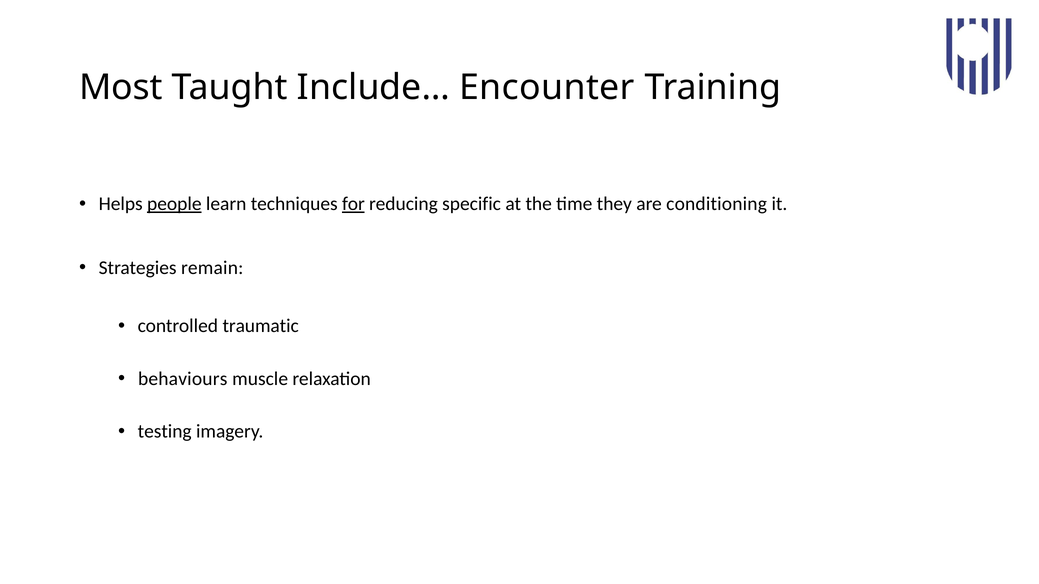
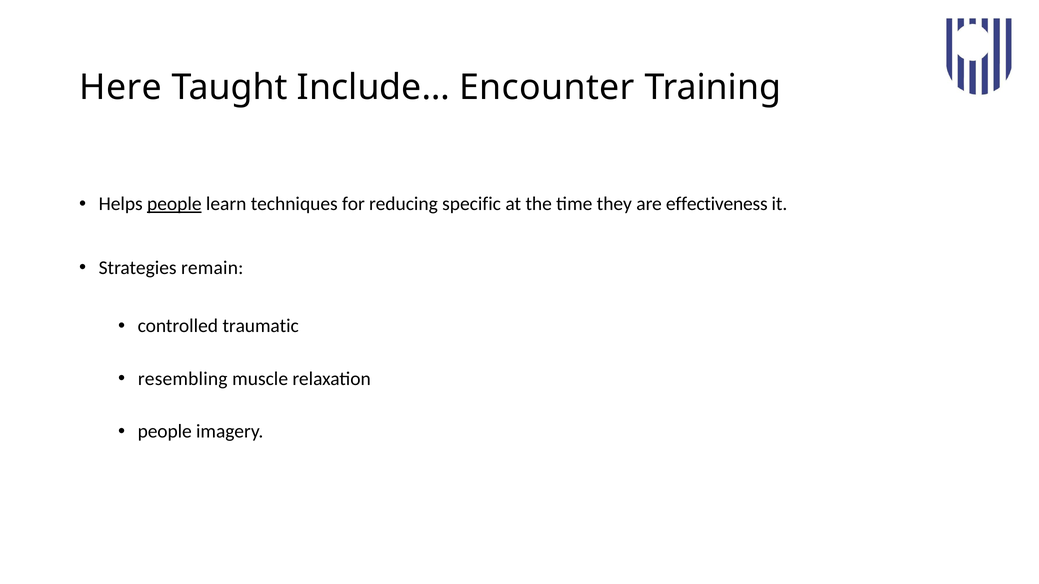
Most: Most -> Here (121, 87)
for underline: present -> none (353, 204)
conditioning: conditioning -> effectiveness (717, 204)
behaviours: behaviours -> resembling (183, 379)
testing: testing -> people (165, 432)
